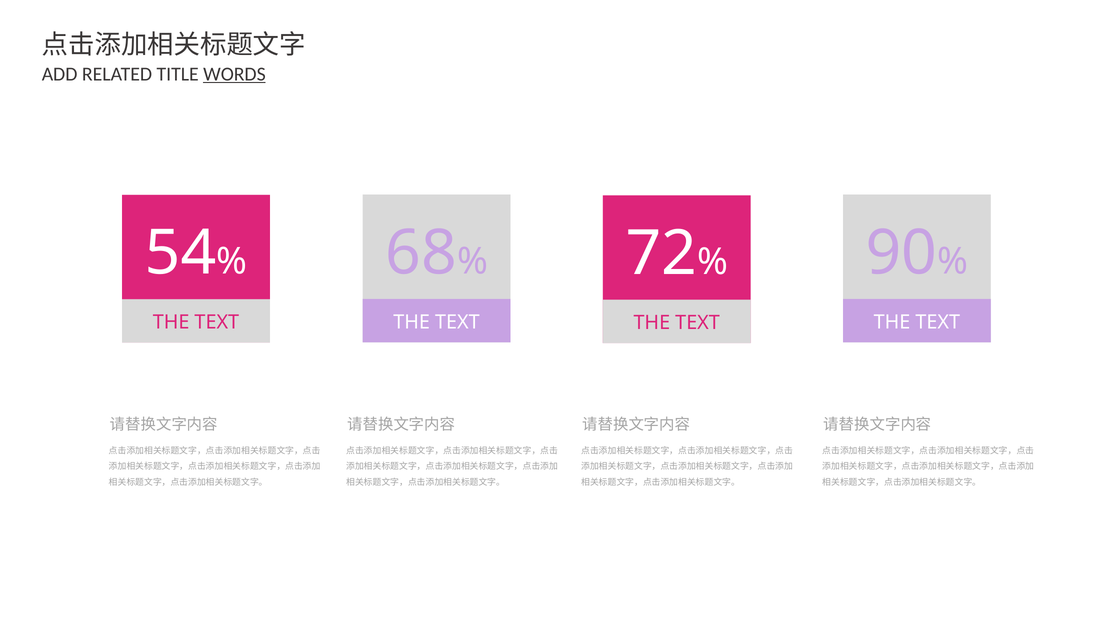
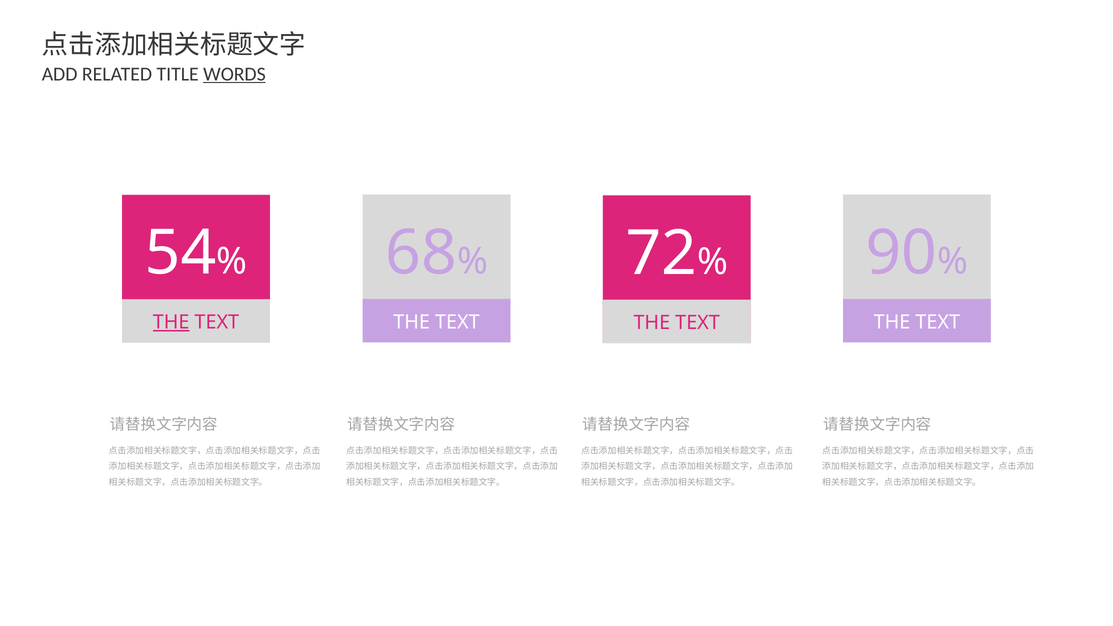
THE underline: none -> present (171, 322)
